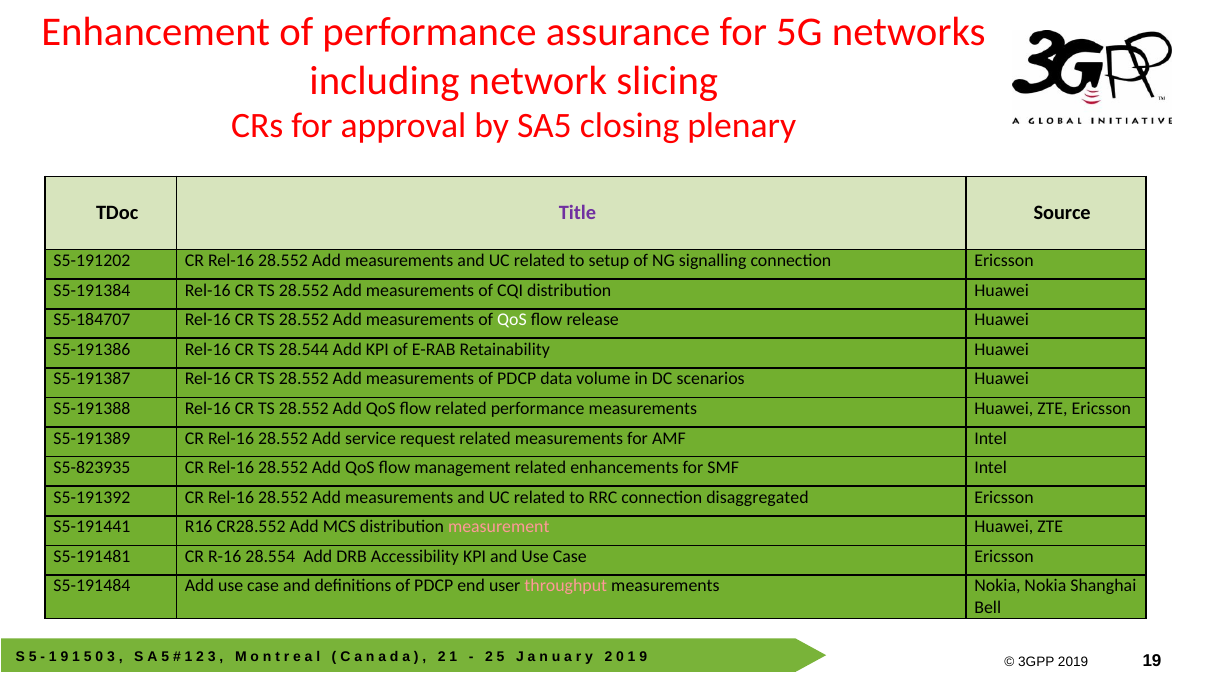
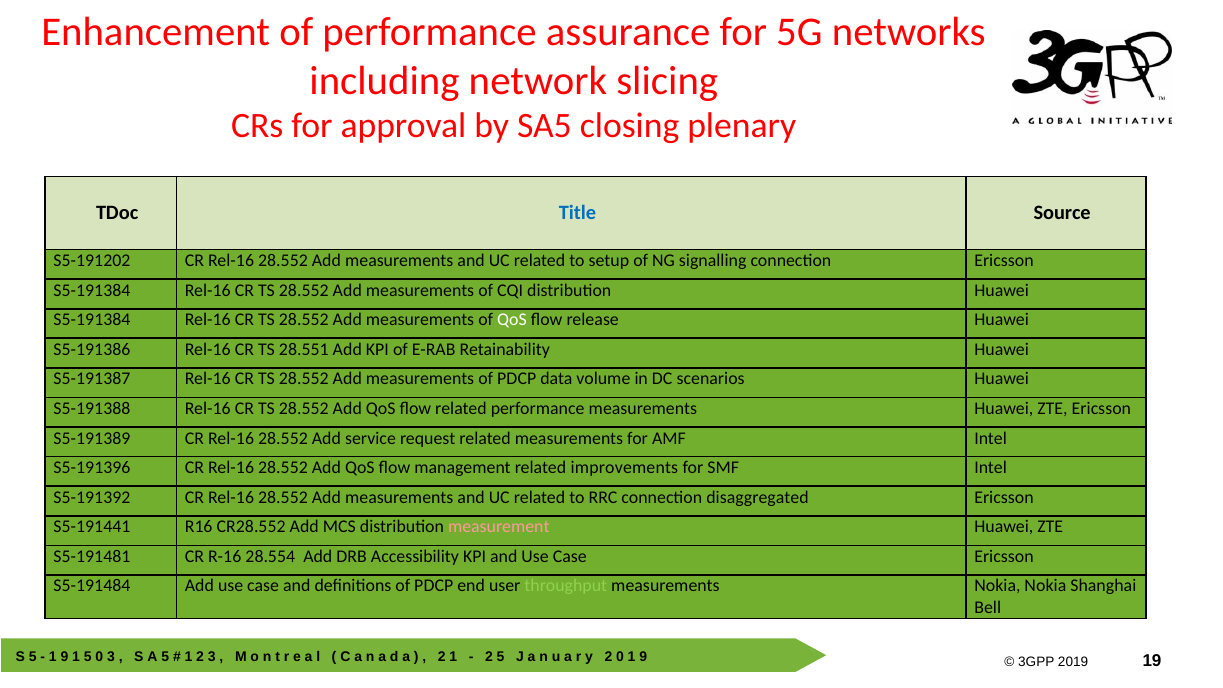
Title colour: purple -> blue (578, 213)
S5-184707: S5-184707 -> S5-191384 (92, 320)
28.544: 28.544 -> 28.551 (304, 349)
S5-823935: S5-823935 -> S5-191396 (92, 468)
enhancements: enhancements -> improvements (624, 468)
throughput colour: pink -> light green (566, 586)
